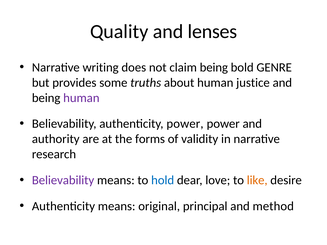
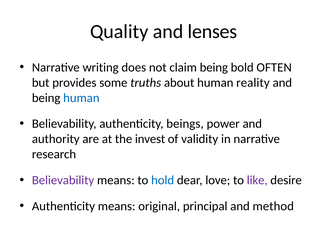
GENRE: GENRE -> OFTEN (274, 67)
justice: justice -> reality (253, 83)
human colour: purple -> blue (81, 98)
authenticity power: power -> beings (185, 124)
forms: forms -> invest (150, 139)
like colour: orange -> purple (257, 180)
